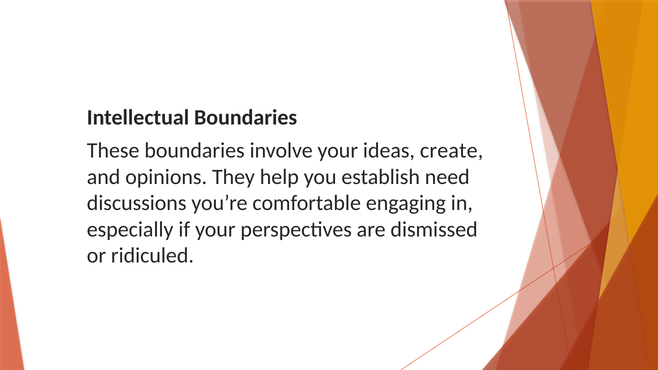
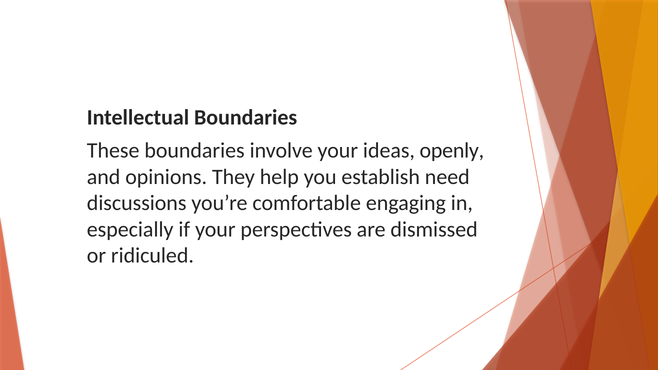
create: create -> openly (452, 151)
